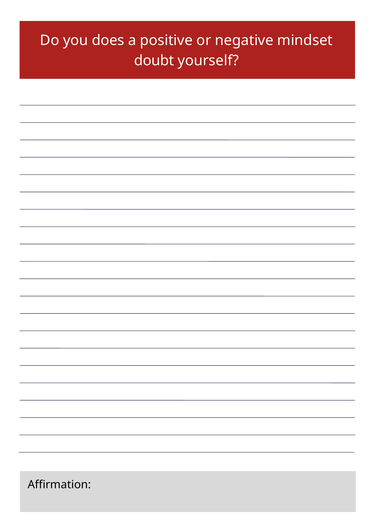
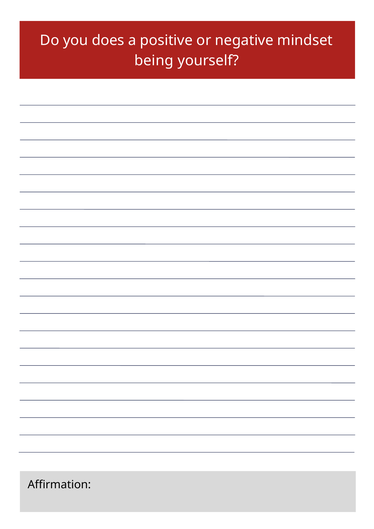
doubt: doubt -> being (154, 61)
